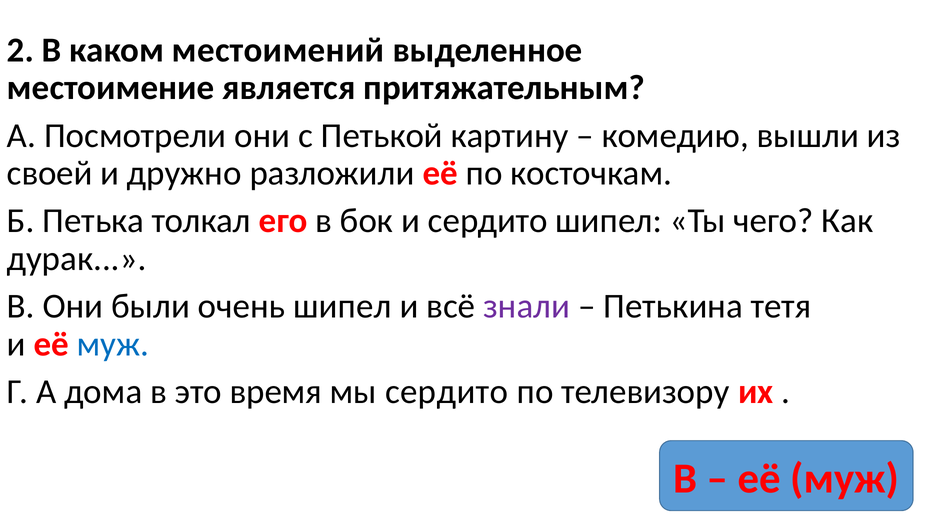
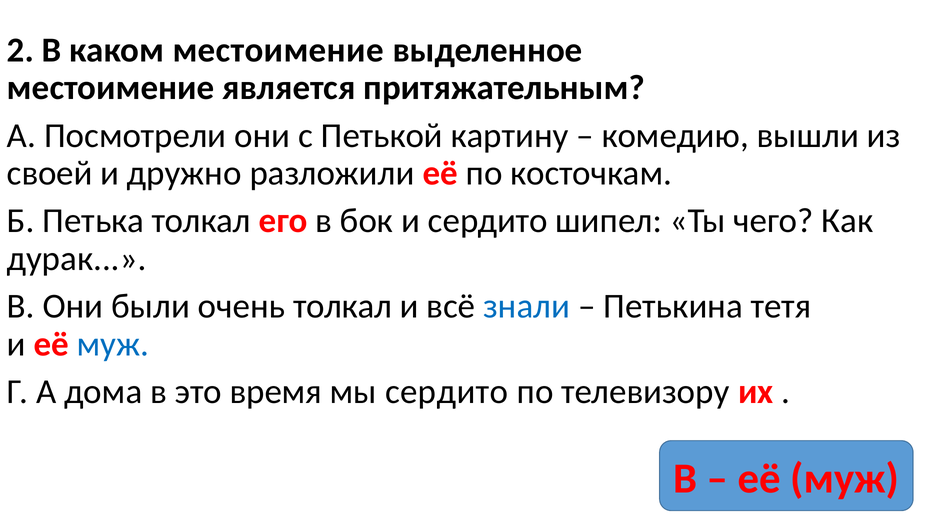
каком местоимений: местоимений -> местоимение (278, 50)
очень шипел: шипел -> толкал (342, 306)
знали colour: purple -> blue (527, 306)
